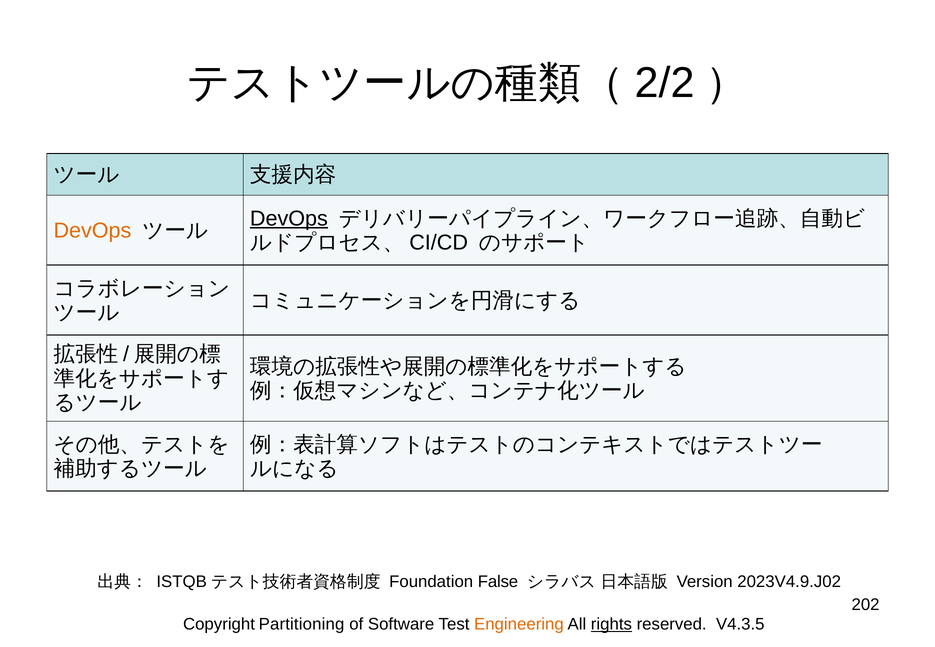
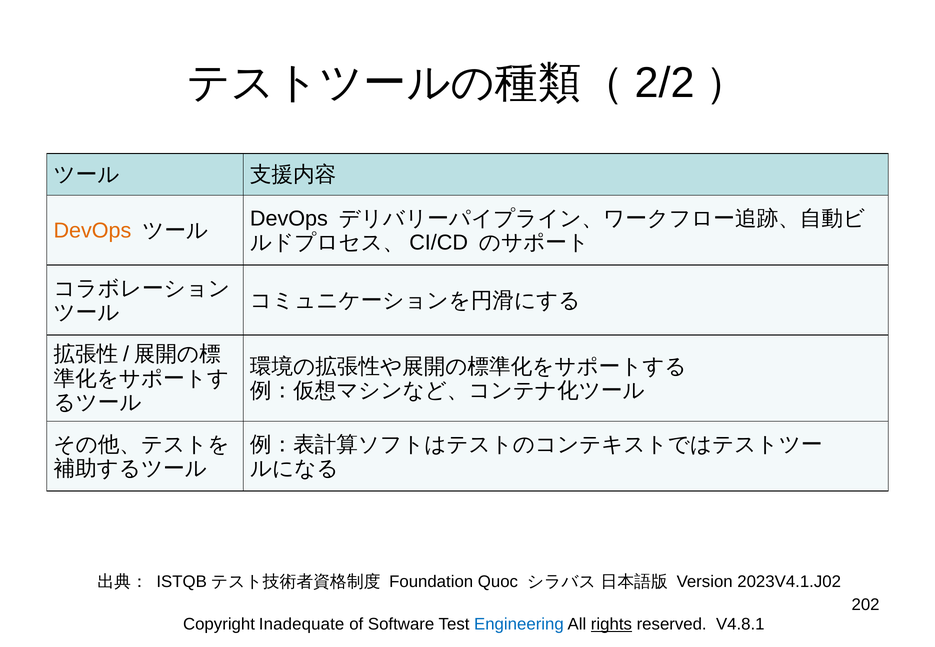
DevOps underline: present -> none (289, 219)
False: False -> Quoc (498, 582)
2023V4.9.J02: 2023V4.9.J02 -> 2023V4.1.J02 (789, 582)
Partitioning: Partitioning -> Inadequate (302, 625)
Engineering colour: orange -> blue (519, 625)
V4.3.5: V4.3.5 -> V4.8.1 (740, 625)
